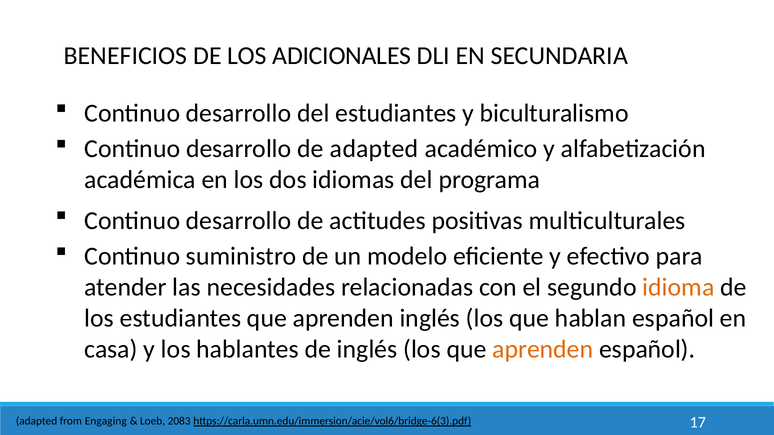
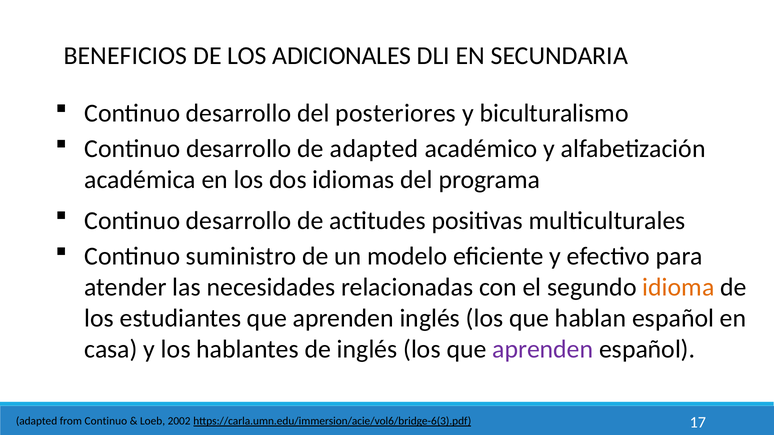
del estudiantes: estudiantes -> posteriores (396, 113)
aprenden colour: orange -> purple (543, 349)
from Engaging: Engaging -> Continuo (106, 421)
2083: 2083 -> 2002 (179, 421)
